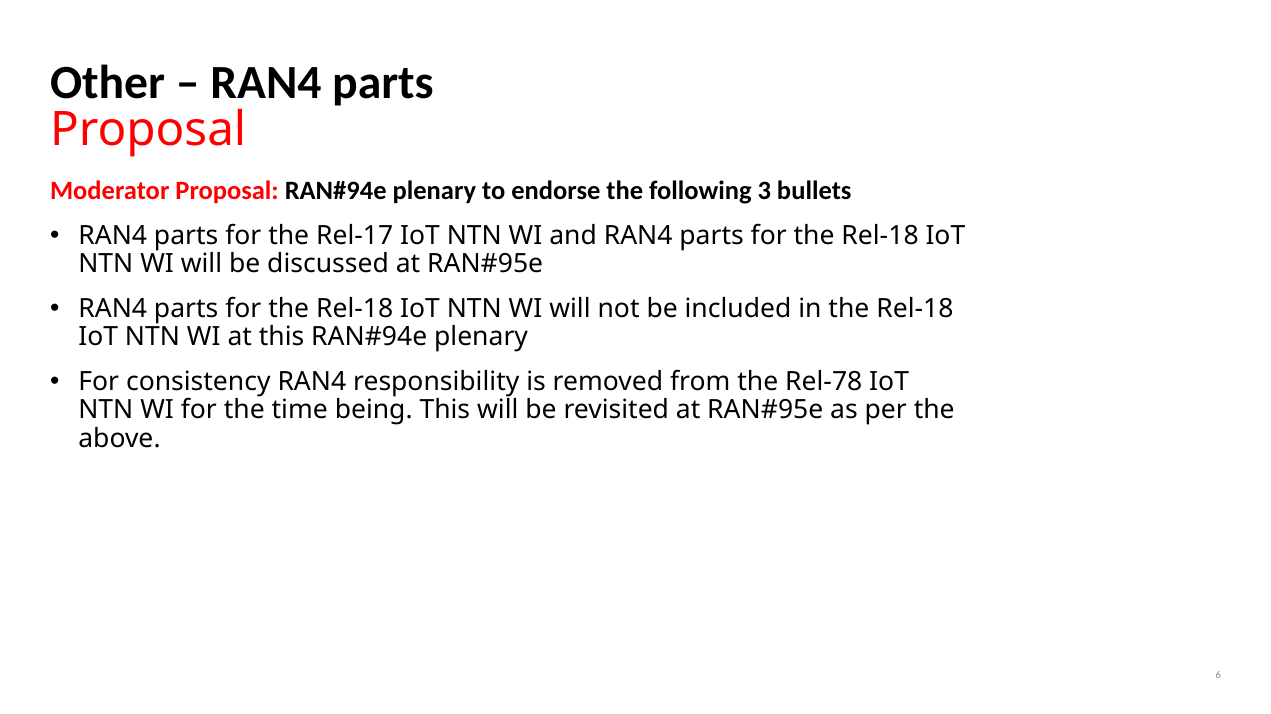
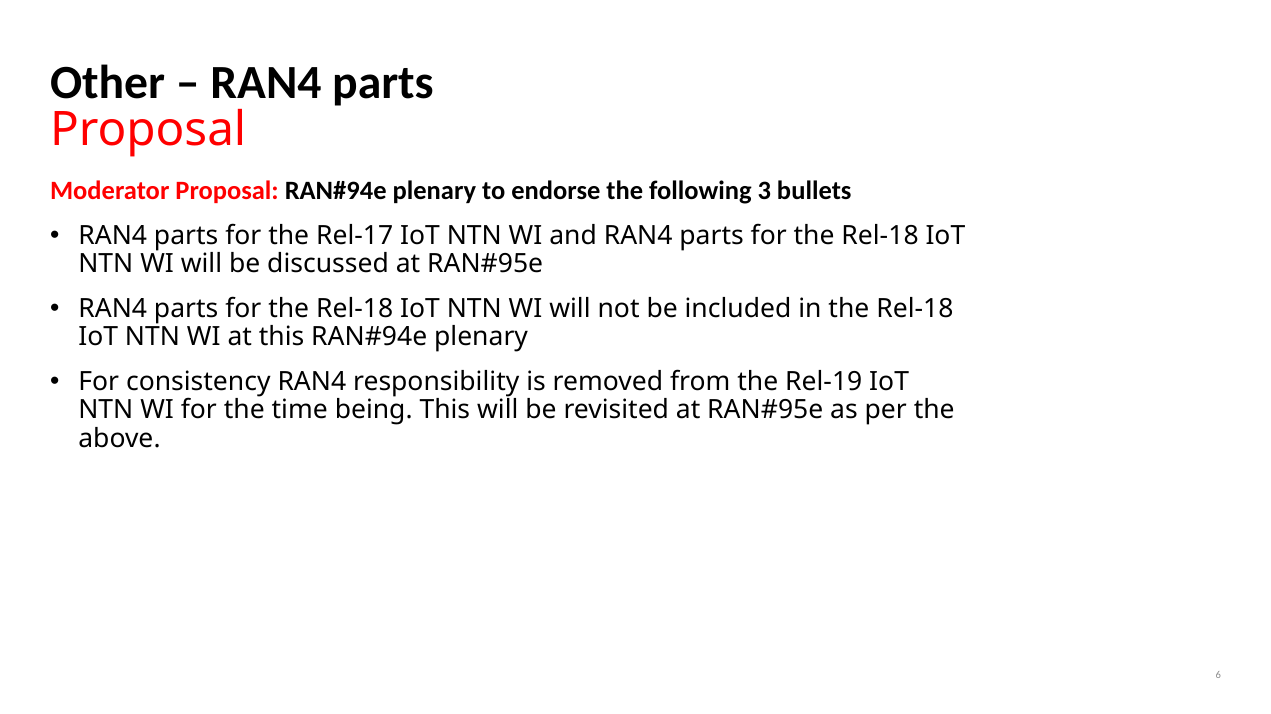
Rel-78: Rel-78 -> Rel-19 (824, 382)
